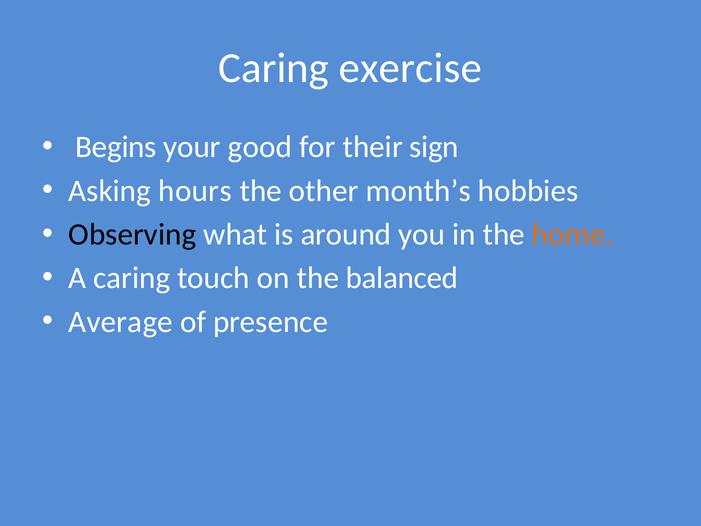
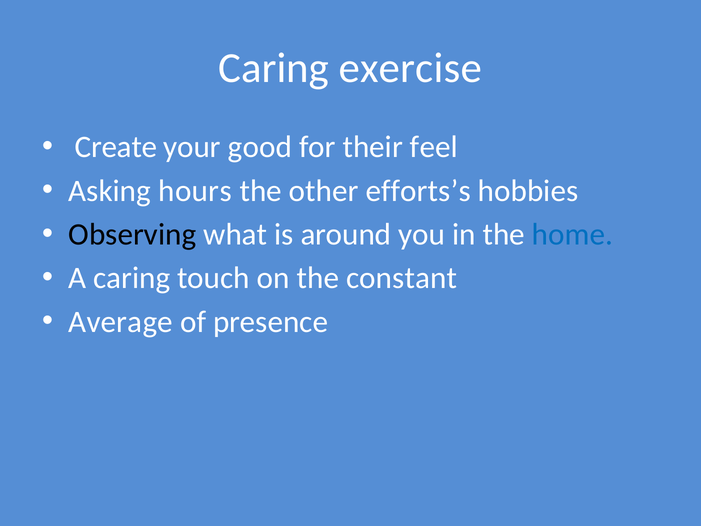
Begins: Begins -> Create (116, 147)
sign: sign -> feel (434, 147)
month’s: month’s -> efforts’s (418, 191)
home colour: orange -> blue (572, 234)
balanced: balanced -> constant (402, 278)
